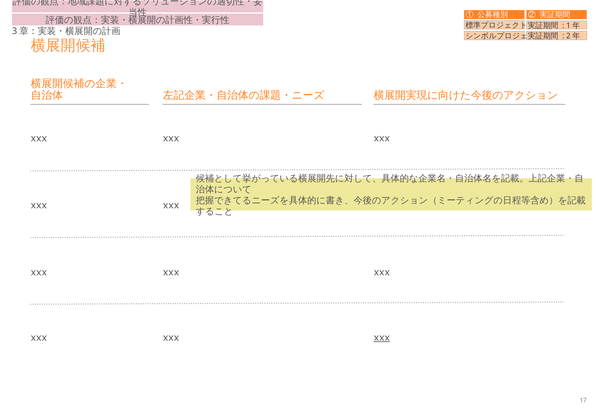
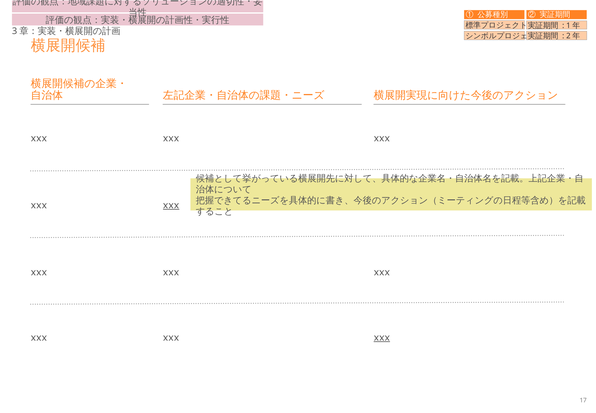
xxx underline: none -> present (171, 205)
